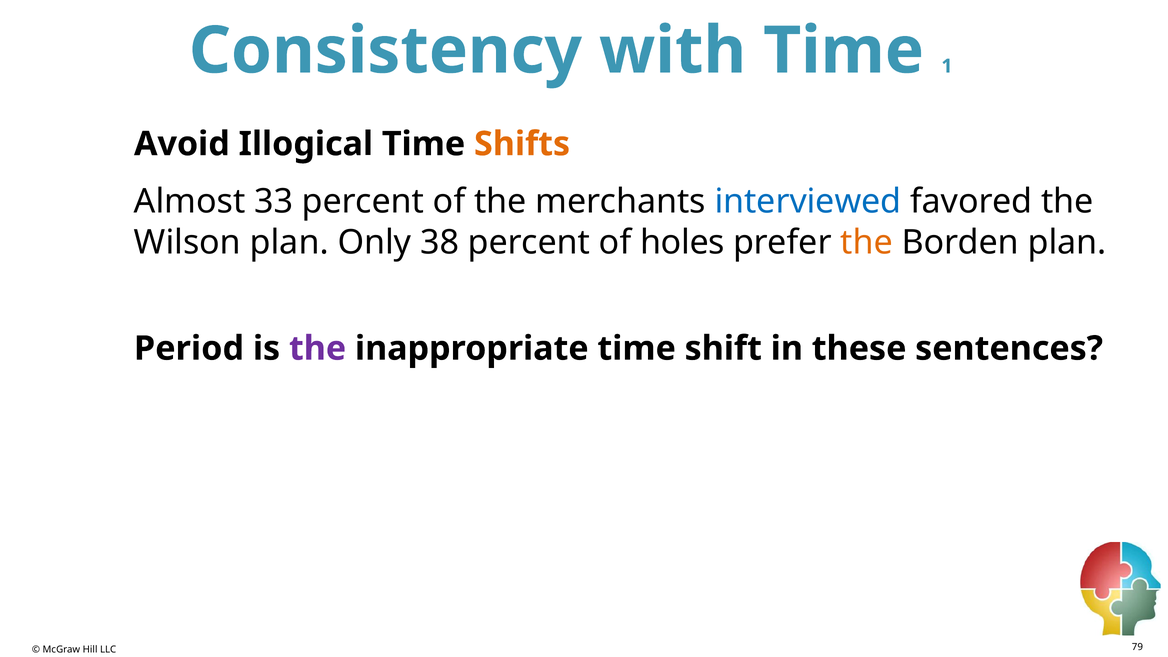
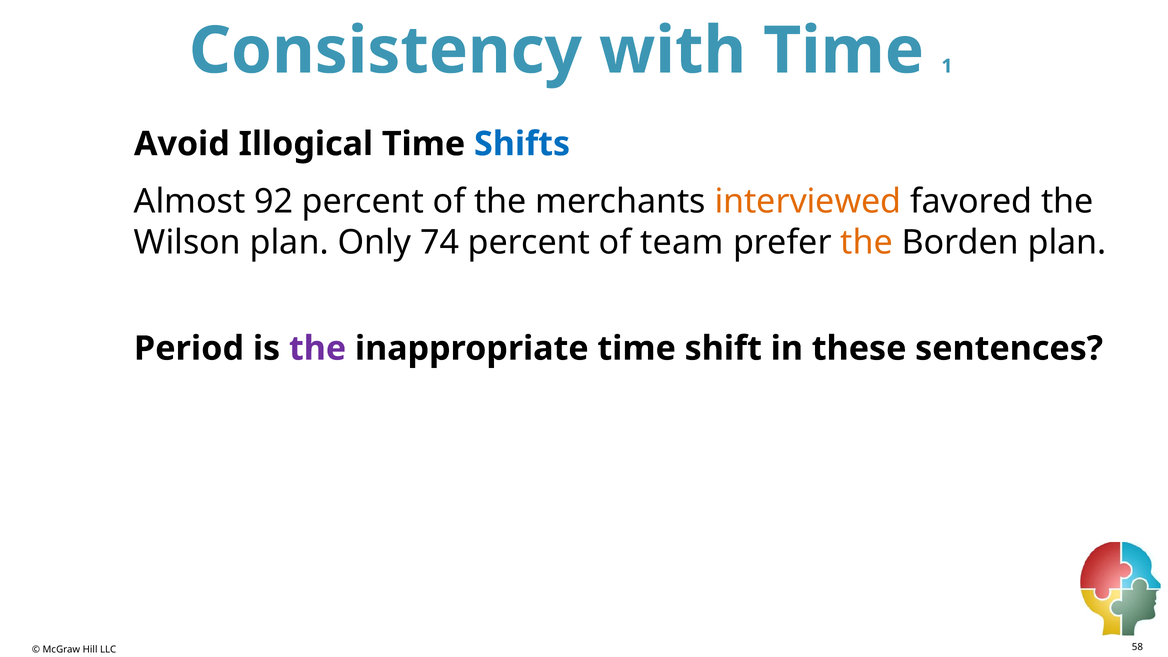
Shifts colour: orange -> blue (522, 144)
33: 33 -> 92 (274, 201)
interviewed colour: blue -> orange (808, 201)
38: 38 -> 74 (440, 242)
holes: holes -> team (682, 242)
79: 79 -> 58 (1137, 647)
